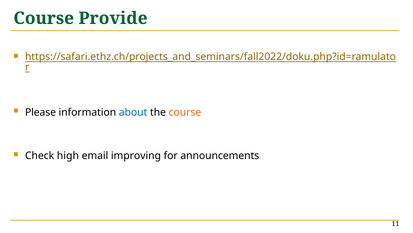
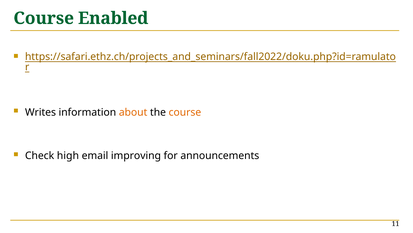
Provide: Provide -> Enabled (113, 18)
Please: Please -> Writes (41, 112)
about colour: blue -> orange (133, 112)
